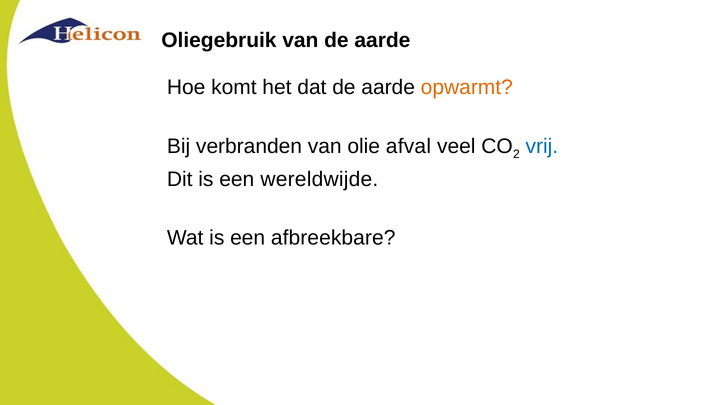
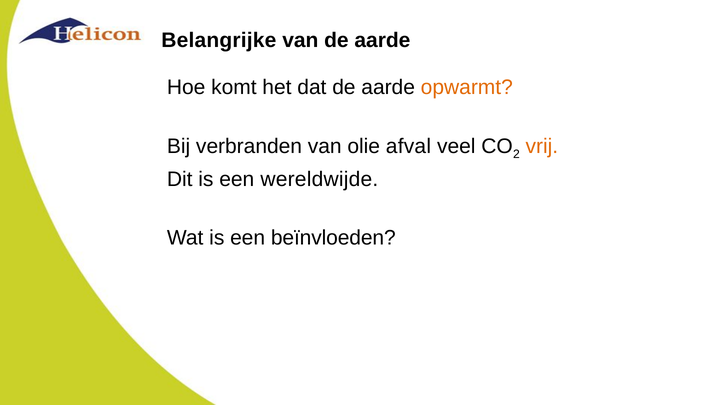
Oliegebruik: Oliegebruik -> Belangrijke (219, 40)
vrij colour: blue -> orange (542, 146)
afbreekbare: afbreekbare -> beïnvloeden (333, 238)
